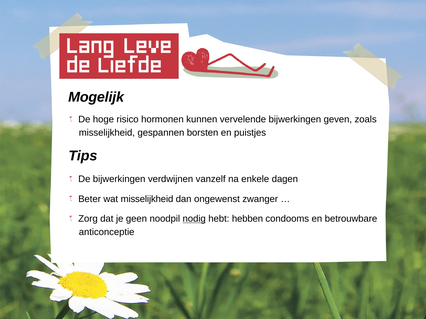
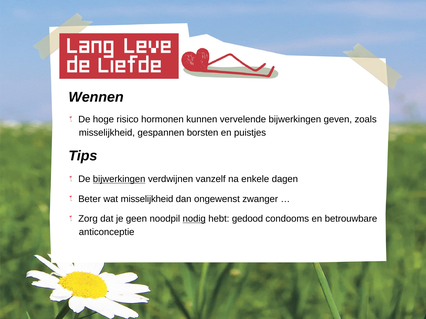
Mogelijk: Mogelijk -> Wennen (96, 97)
bijwerkingen underline: none -> present (119, 179)
hebben: hebben -> gedood (247, 219)
